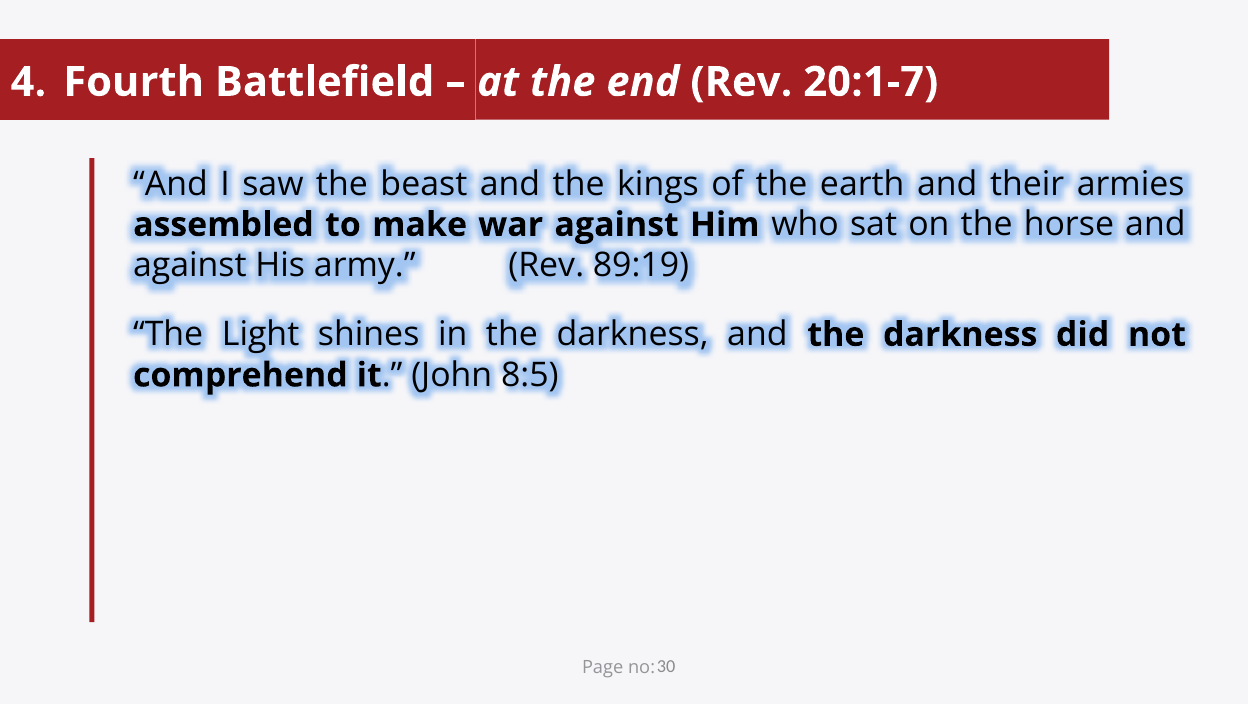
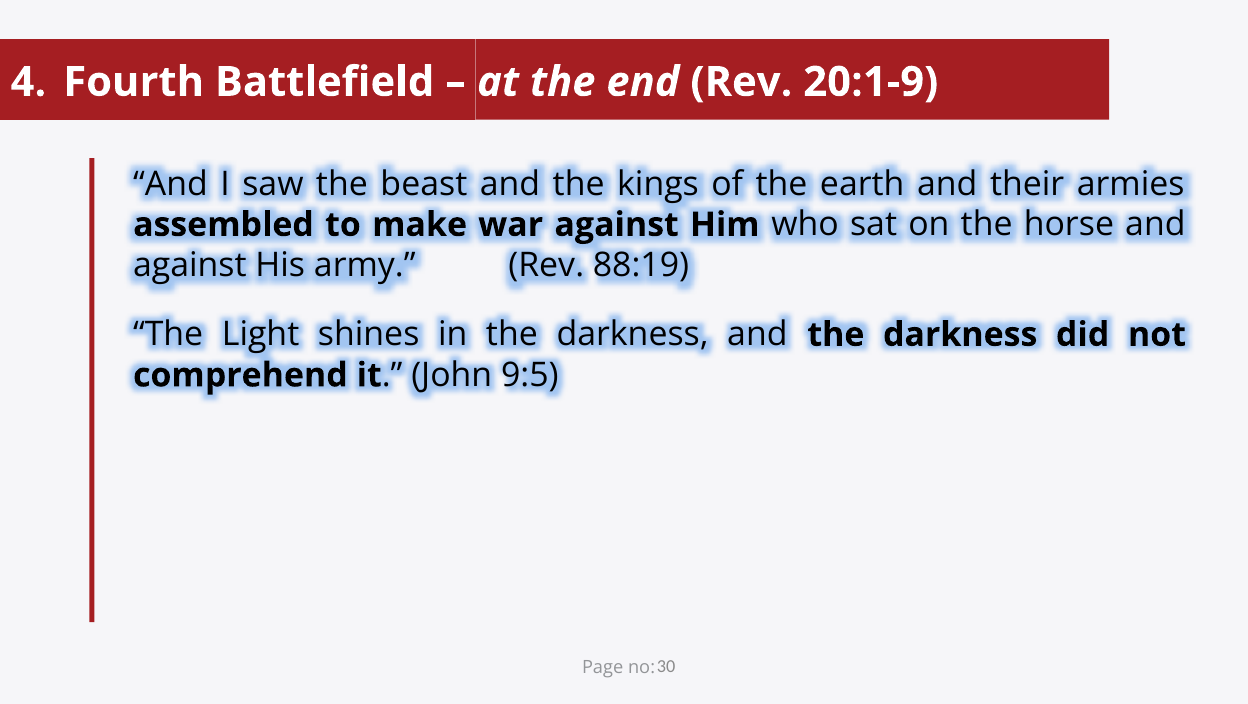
20:1-7: 20:1-7 -> 20:1-9 (871, 82)
89:19: 89:19 -> 88:19 (641, 265)
8:5: 8:5 -> 9:5 (530, 375)
